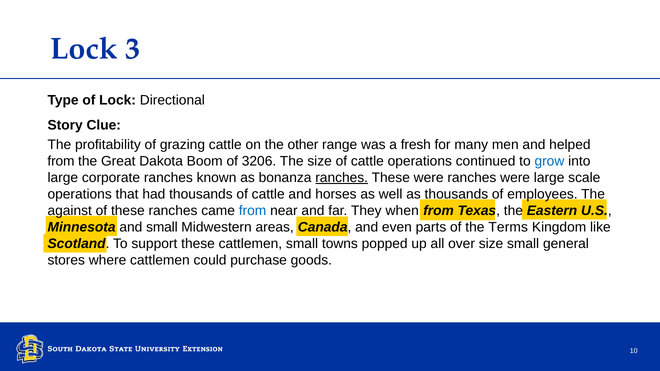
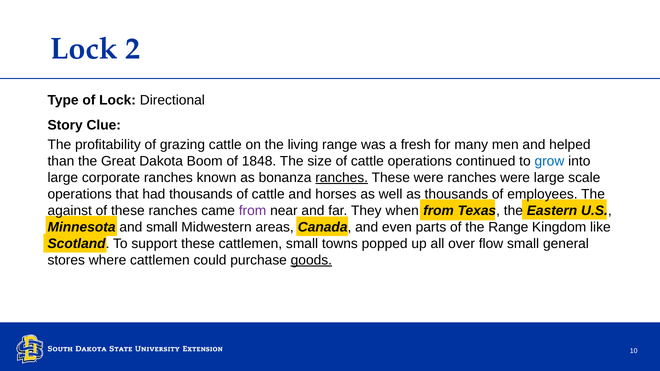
3: 3 -> 2 (133, 49)
other: other -> living (303, 145)
from: from -> than (61, 161)
3206: 3206 -> 1848 (259, 161)
from colour: blue -> purple (253, 211)
the Terms: Terms -> Range (508, 227)
over size: size -> flow (491, 244)
goods underline: none -> present (311, 260)
